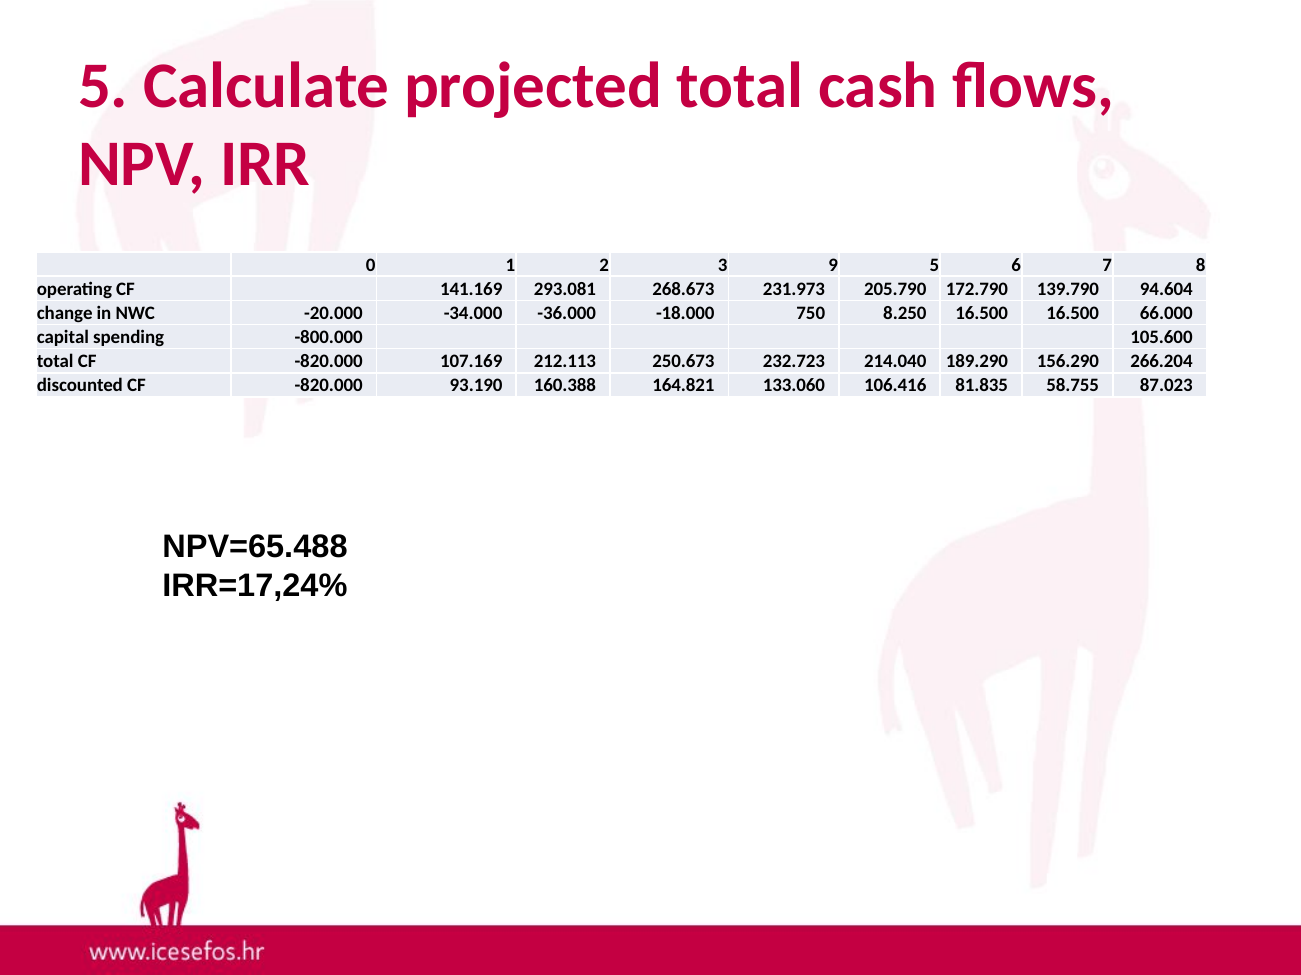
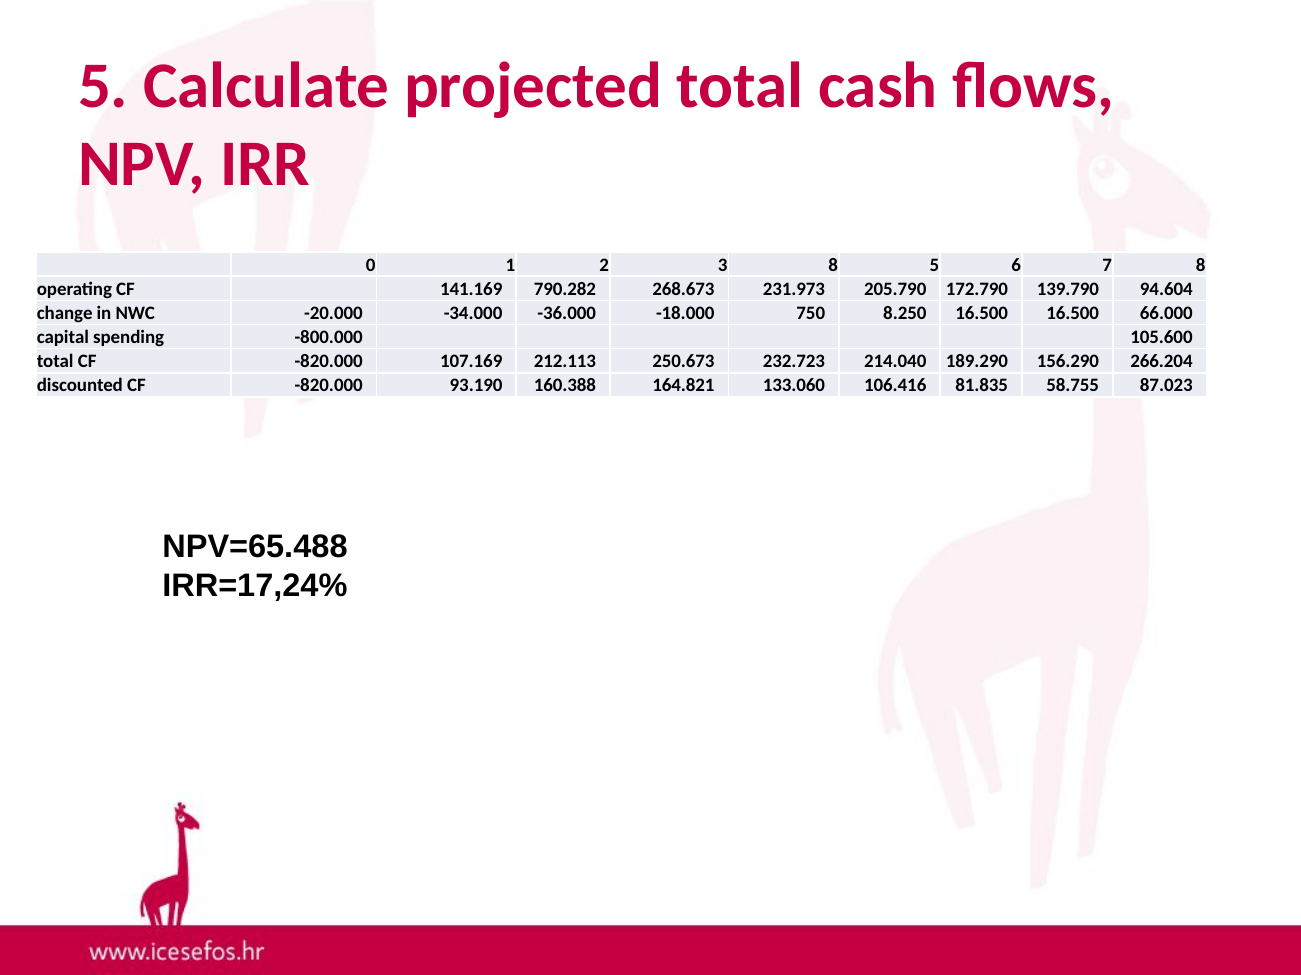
3 9: 9 -> 8 (833, 265)
293.081: 293.081 -> 790.282 (565, 289)
